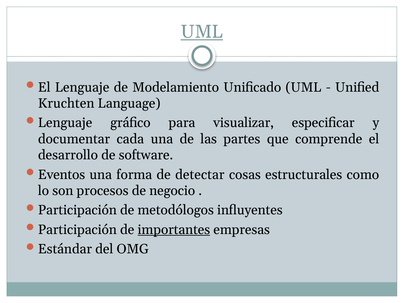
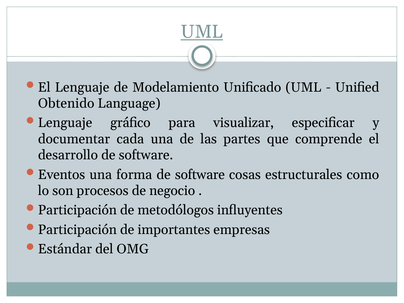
Kruchten: Kruchten -> Obtenido (66, 103)
forma de detectar: detectar -> software (200, 175)
importantes underline: present -> none (174, 230)
